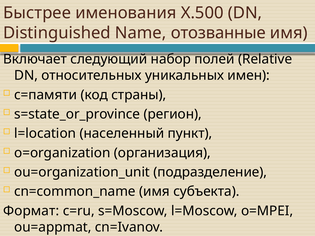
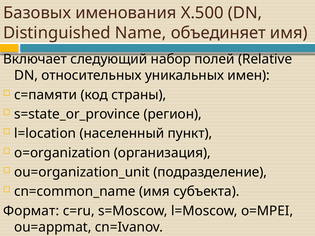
Быстрее: Быстрее -> Базовых (37, 13)
отозванные: отозванные -> объединяет (218, 33)
